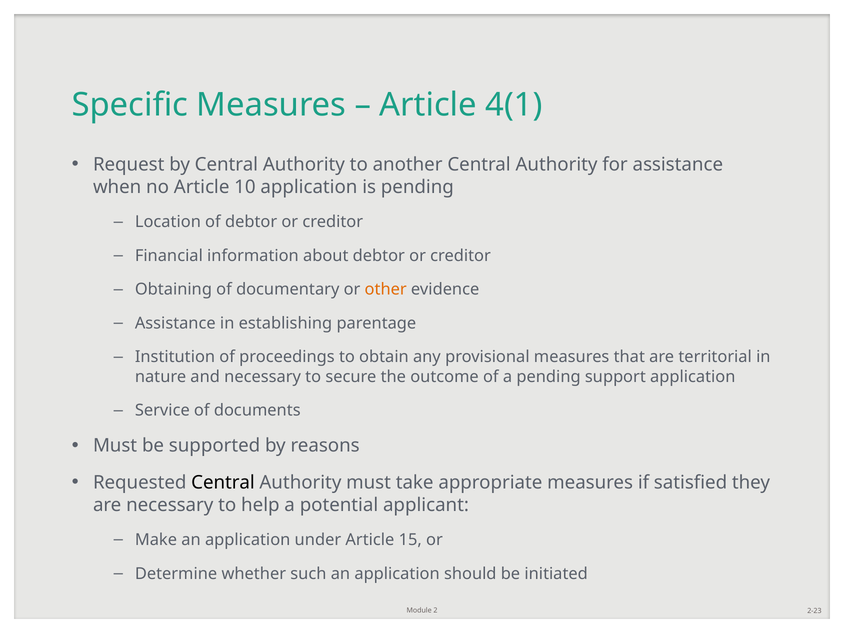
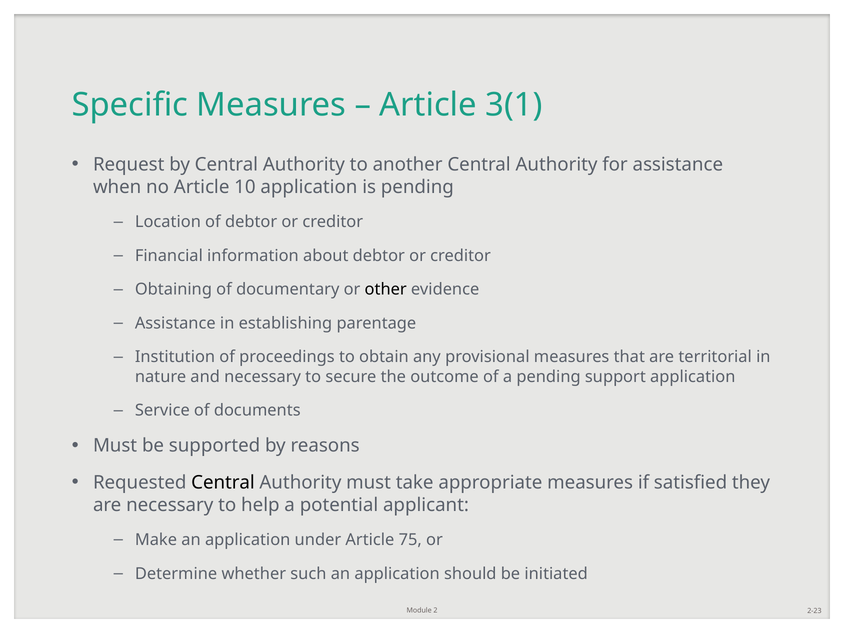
4(1: 4(1 -> 3(1 (514, 105)
other colour: orange -> black (386, 289)
15: 15 -> 75 (410, 540)
